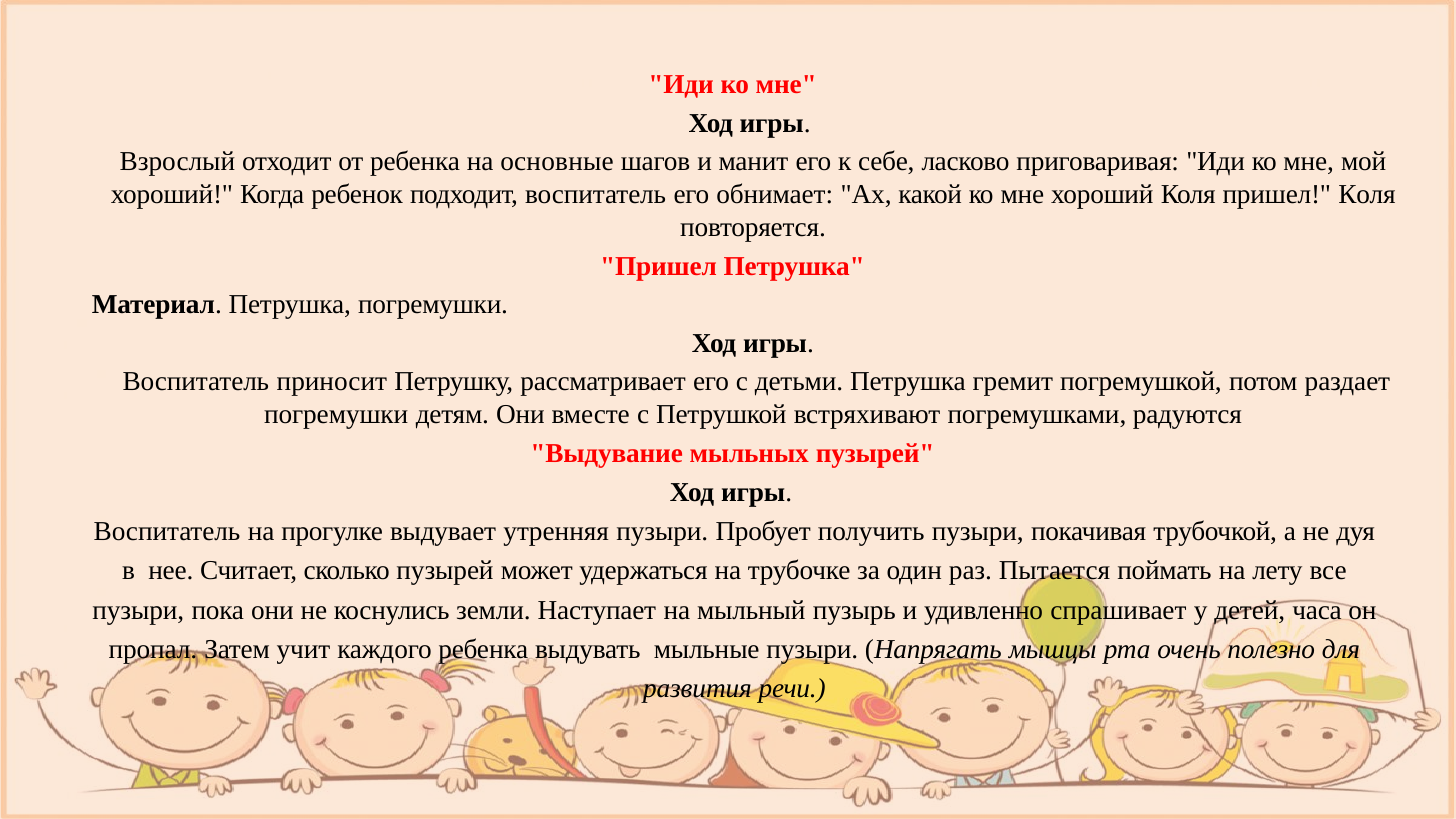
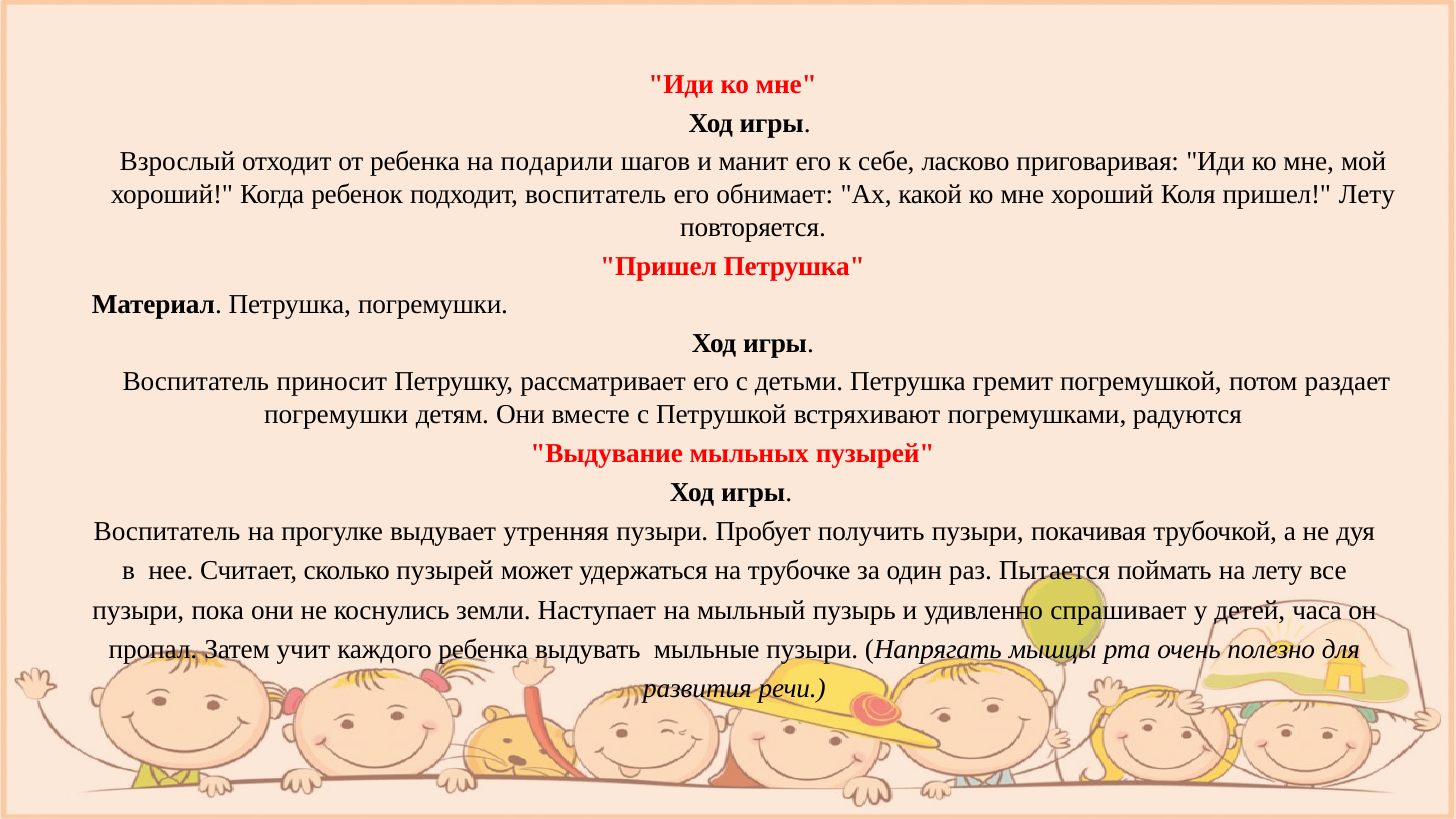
основные: основные -> подарили (557, 162)
пришел Коля: Коля -> Лету (1367, 195)
